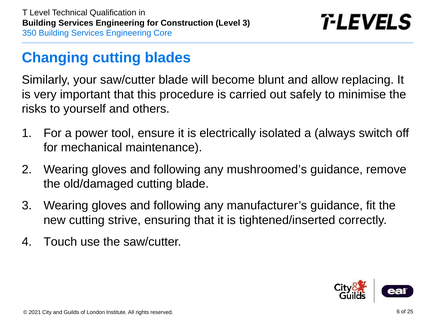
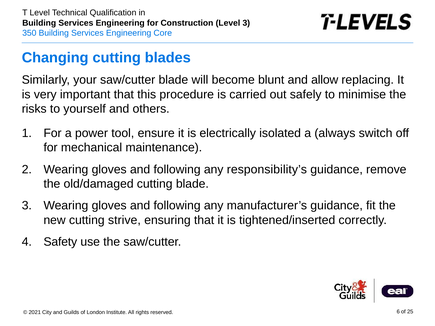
mushroomed’s: mushroomed’s -> responsibility’s (267, 169)
Touch: Touch -> Safety (60, 242)
